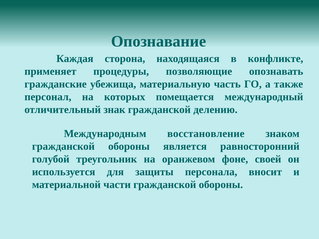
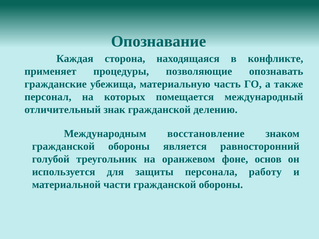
своей: своей -> основ (268, 159)
вносит: вносит -> работу (265, 172)
